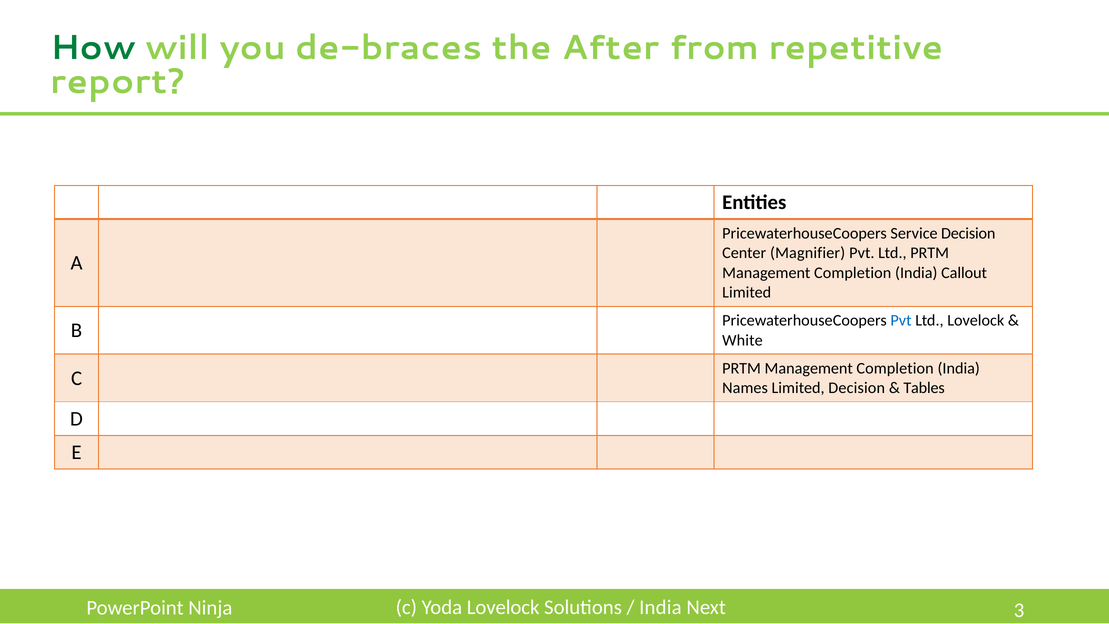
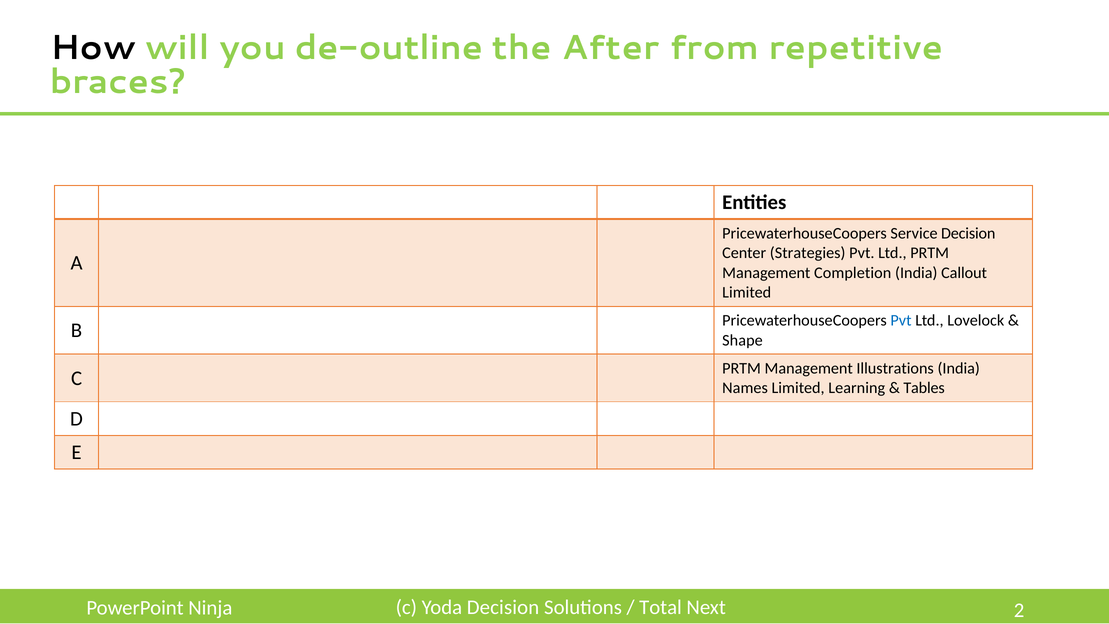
How colour: green -> black (93, 48)
de-braces: de-braces -> de-outline (389, 48)
report: report -> braces (118, 82)
Magnifier: Magnifier -> Strategies (808, 253)
White: White -> Shape (742, 340)
C PRTM Management Completion: Completion -> Illustrations (895, 368)
Limited Decision: Decision -> Learning (857, 388)
Yoda Lovelock: Lovelock -> Decision (503, 607)
India: India -> Total (661, 607)
3: 3 -> 2 (1019, 610)
